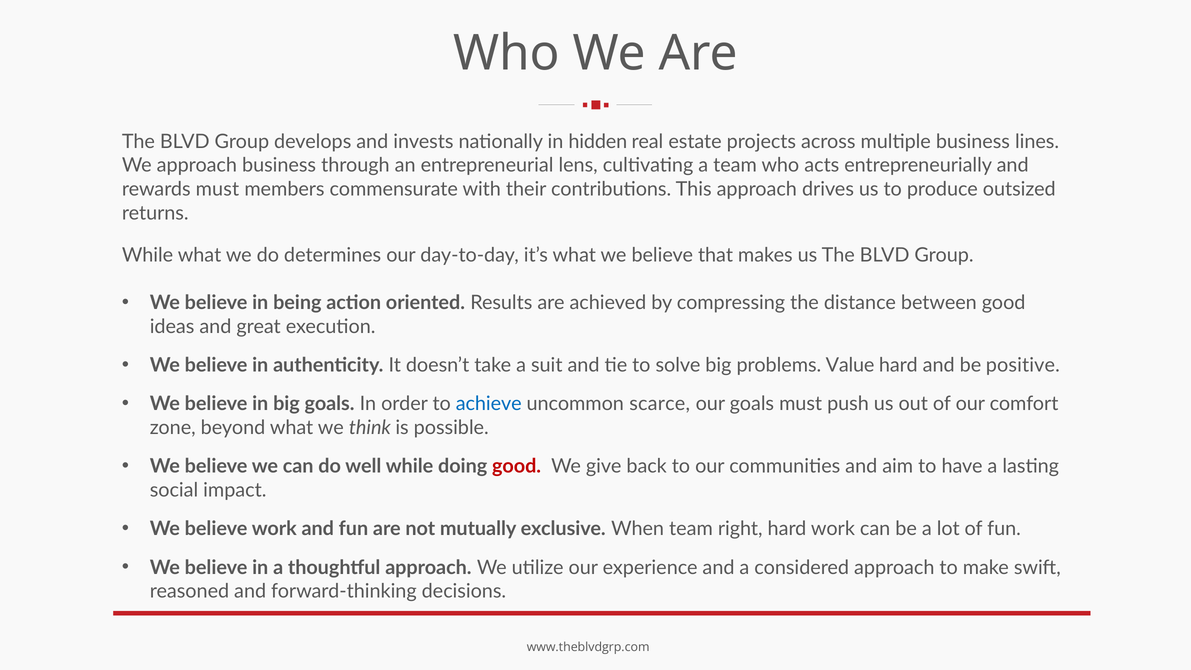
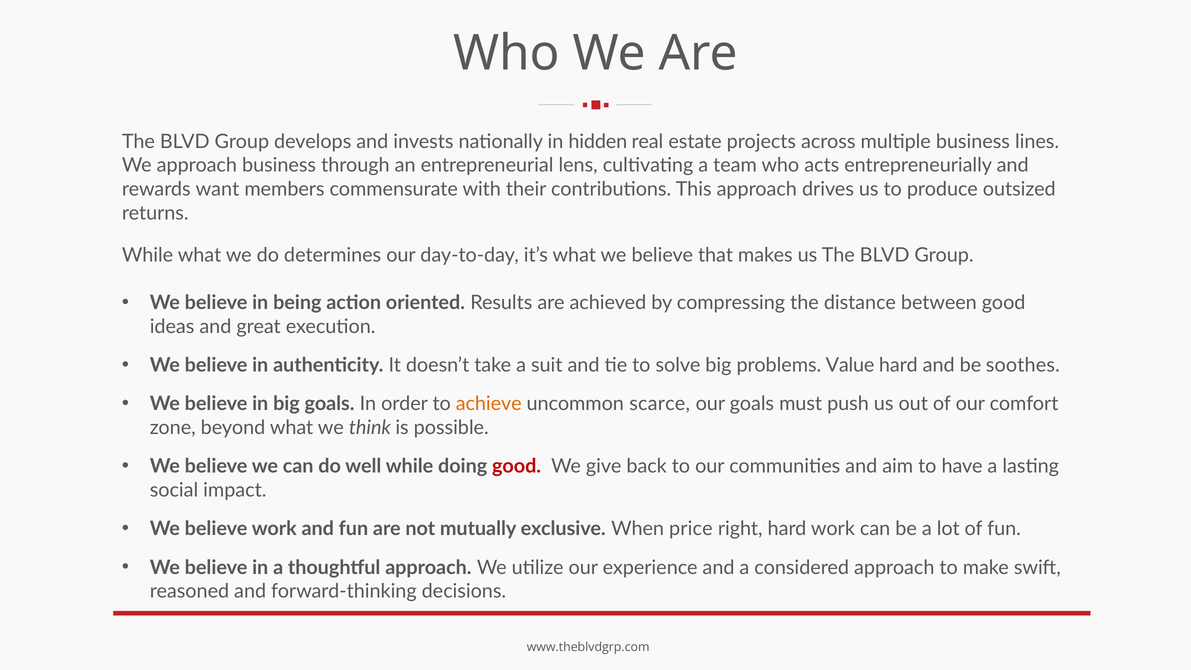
rewards must: must -> want (217, 189)
positive: positive -> soothes (1023, 365)
achieve colour: blue -> orange (489, 404)
When team: team -> price (691, 529)
